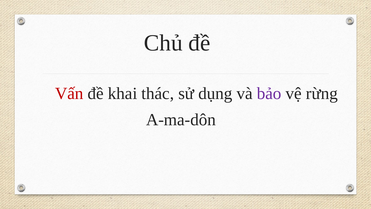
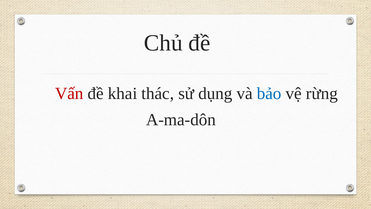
bảo colour: purple -> blue (269, 93)
